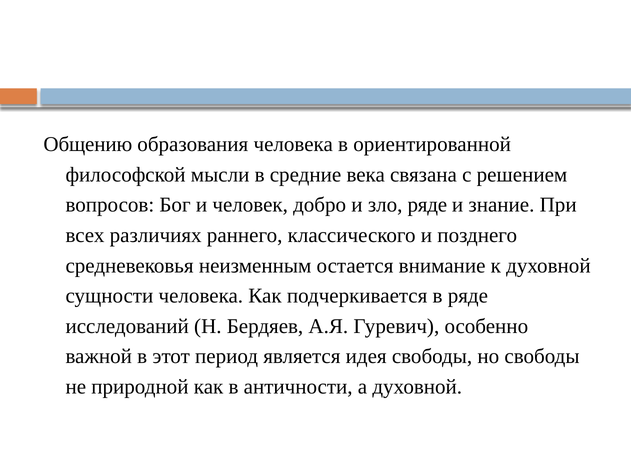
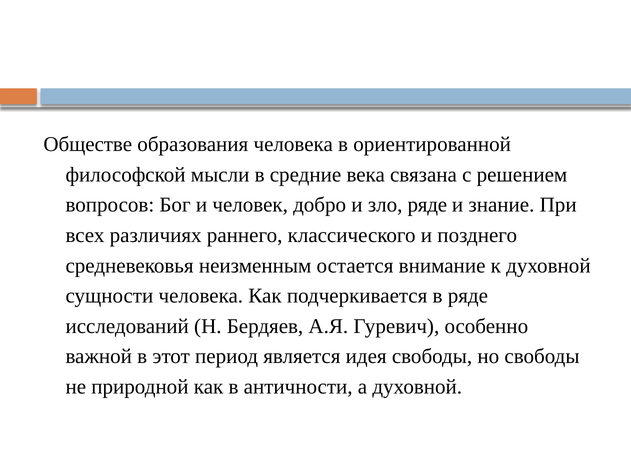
Общению: Общению -> Обществе (88, 145)
